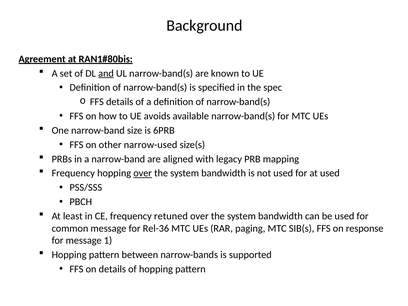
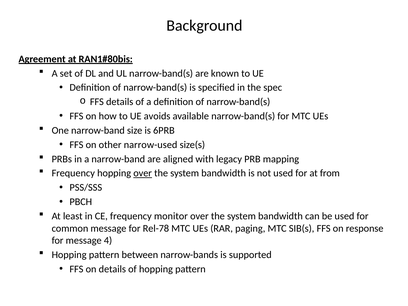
and underline: present -> none (106, 73)
at used: used -> from (330, 173)
retuned: retuned -> monitor (171, 216)
Rel-36: Rel-36 -> Rel-78 (156, 228)
1: 1 -> 4 (108, 241)
